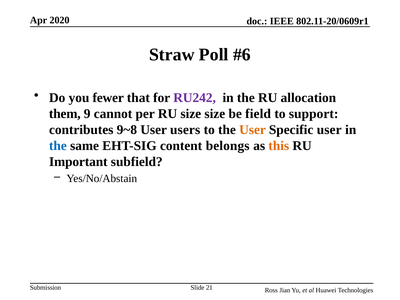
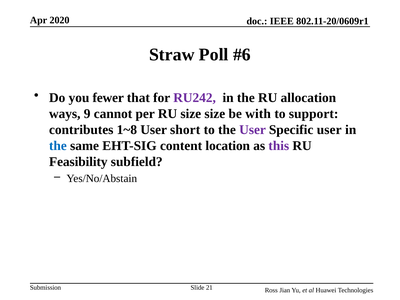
them: them -> ways (65, 114)
field: field -> with (258, 114)
9~8: 9~8 -> 1~8 (127, 130)
users: users -> short (185, 130)
User colour: orange -> purple (253, 130)
belongs: belongs -> location (228, 146)
this colour: orange -> purple (279, 146)
Important: Important -> Feasibility (78, 162)
